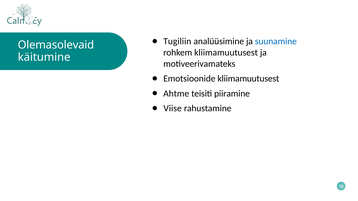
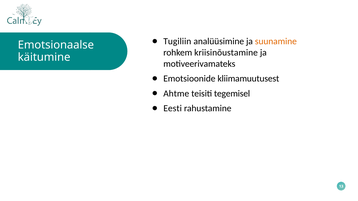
suunamine colour: blue -> orange (276, 41)
Olemasolevaid: Olemasolevaid -> Emotsionaalse (56, 45)
rohkem kliimamuutusest: kliimamuutusest -> kriisinõustamine (226, 53)
piiramine: piiramine -> tegemisel (232, 94)
Viise: Viise -> Eesti (173, 109)
